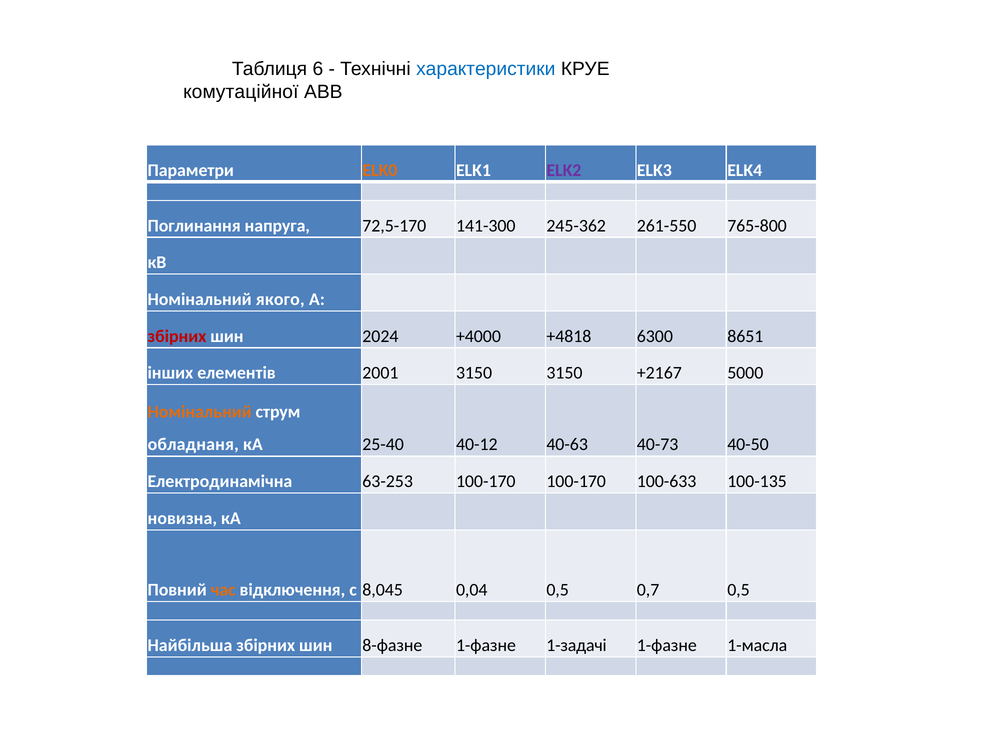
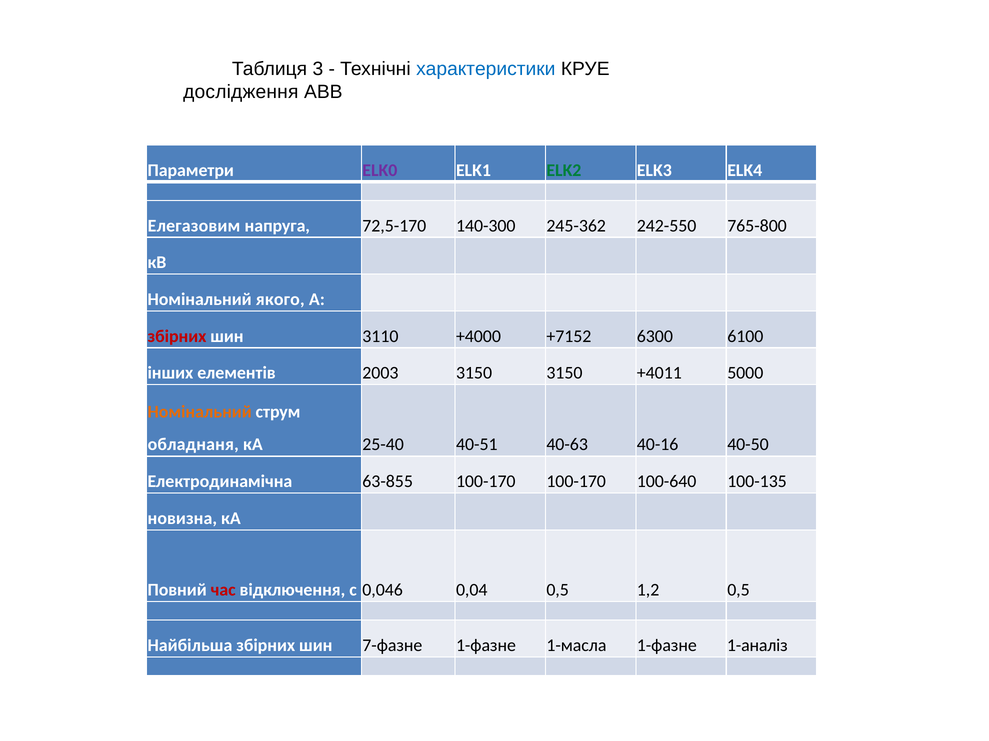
6: 6 -> 3 (318, 69)
комутаційної: комутаційної -> дослідження (241, 92)
ELK0 colour: orange -> purple (380, 170)
ELK2 colour: purple -> green (564, 170)
Поглинання: Поглинання -> Елегазовим (194, 226)
141-300: 141-300 -> 140-300 (486, 226)
261-550: 261-550 -> 242-550 (667, 226)
2024: 2024 -> 3110 (380, 336)
+4818: +4818 -> +7152 (569, 336)
8651: 8651 -> 6100 (745, 336)
2001: 2001 -> 2003 (380, 373)
+2167: +2167 -> +4011 (659, 373)
40-12: 40-12 -> 40-51 (477, 445)
40-73: 40-73 -> 40-16 (658, 445)
63-253: 63-253 -> 63-855 (388, 482)
100-633: 100-633 -> 100-640 (667, 482)
час colour: orange -> red (223, 590)
8,045: 8,045 -> 0,046 (383, 590)
0,7: 0,7 -> 1,2 (648, 590)
8-фазне: 8-фазне -> 7-фазне (392, 646)
1-задачі: 1-задачі -> 1-масла (576, 646)
1-масла: 1-масла -> 1-аналіз (757, 646)
